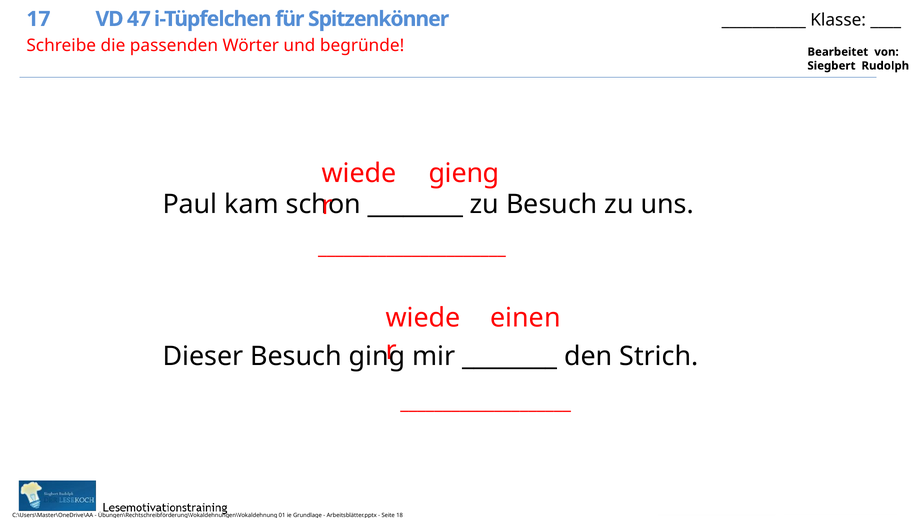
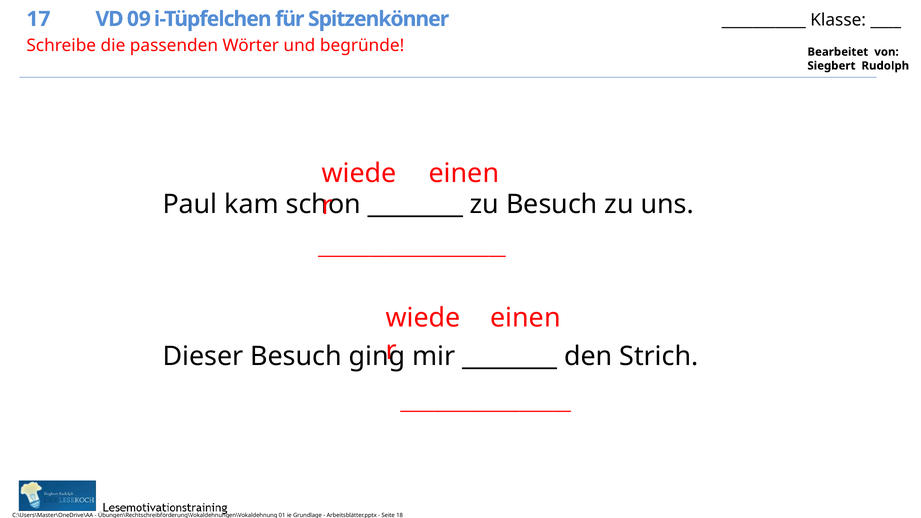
47: 47 -> 09 (139, 19)
gieng: gieng -> einen (464, 173)
